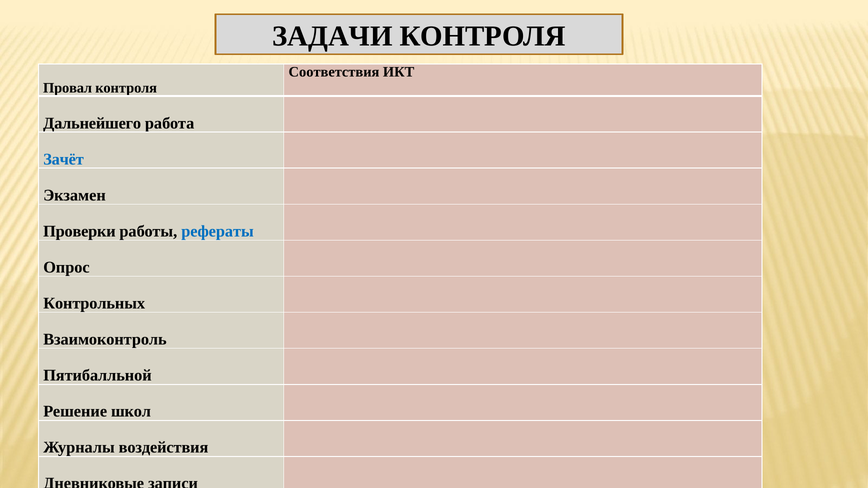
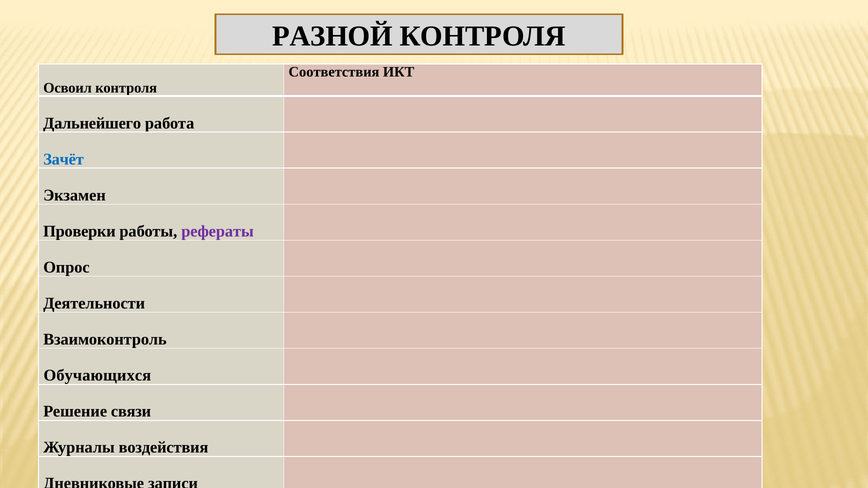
ЗАДАЧИ: ЗАДАЧИ -> РАЗНОЙ (332, 36)
Провал: Провал -> Освоил (68, 88)
рефераты colour: blue -> purple (218, 231)
Контрольных: Контрольных -> Деятельности (94, 304)
Пятибалльной: Пятибалльной -> Обучающихся (97, 376)
школ: школ -> связи (131, 412)
